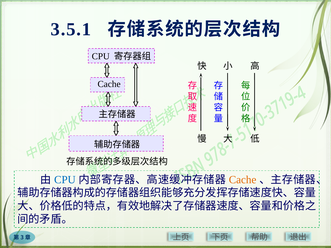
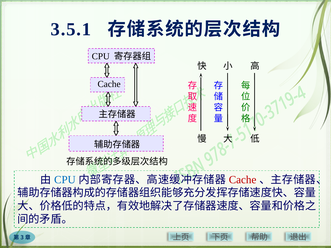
Cache colour: orange -> red (243, 180)
